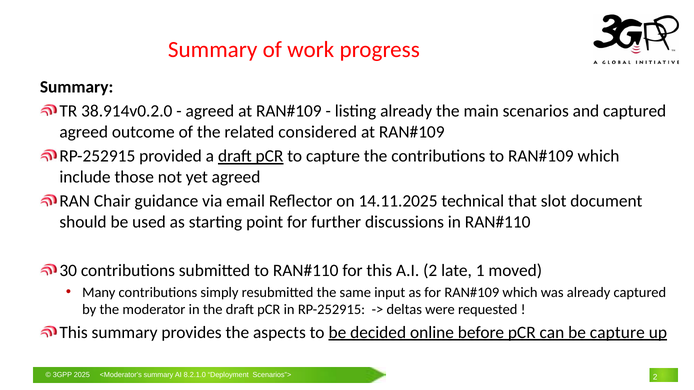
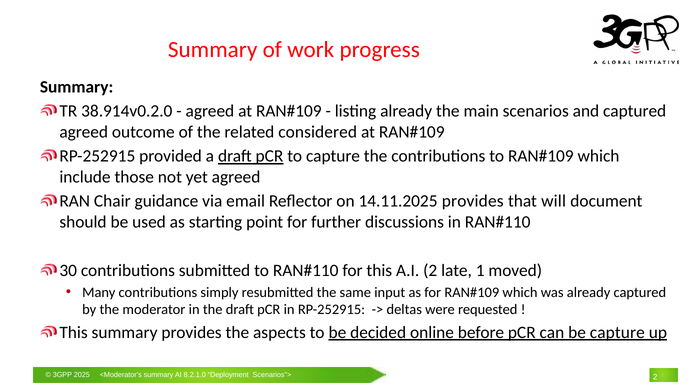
14.11.2025 technical: technical -> provides (473, 201)
slot: slot -> will (554, 201)
